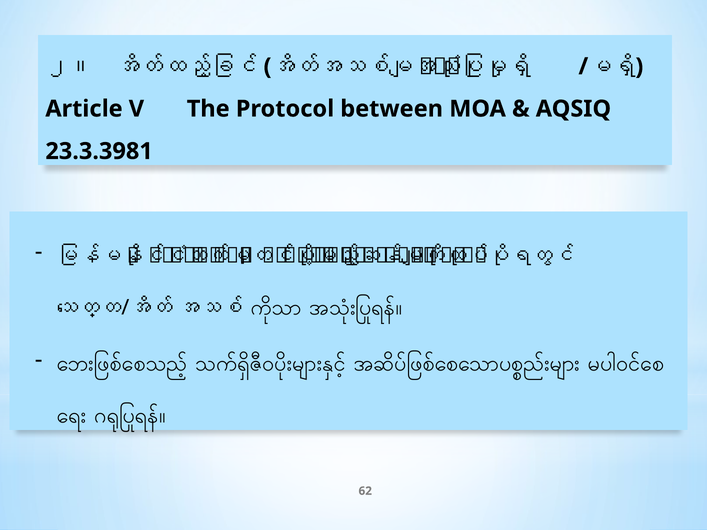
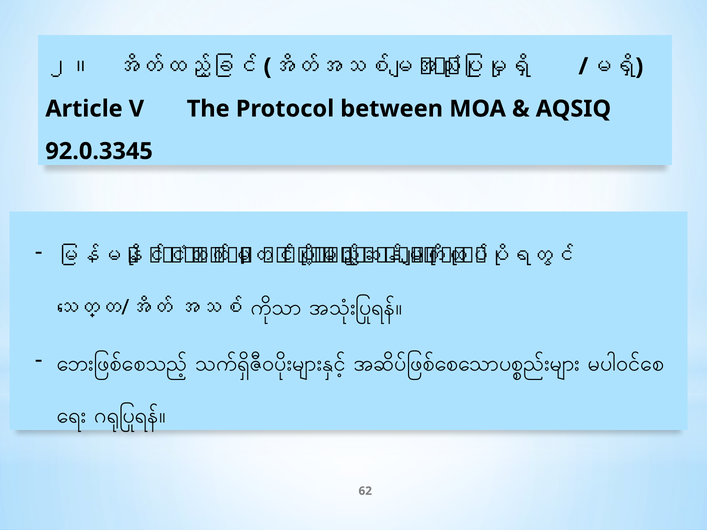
23.3.3981: 23.3.3981 -> 92.0.3345 (99, 151)
